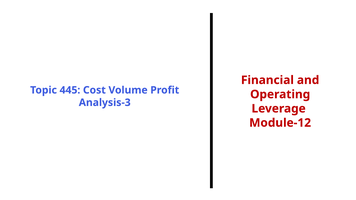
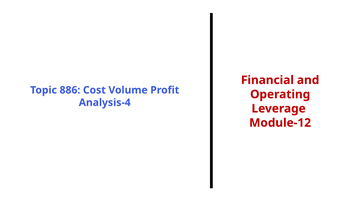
445: 445 -> 886 (70, 90)
Analysis-3: Analysis-3 -> Analysis-4 (105, 103)
